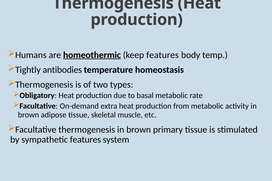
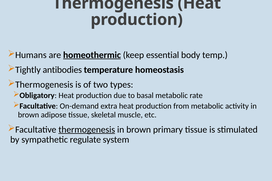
keep features: features -> essential (163, 55)
thermogenesis underline: none -> present (87, 130)
sympathetic features: features -> regulate (85, 140)
